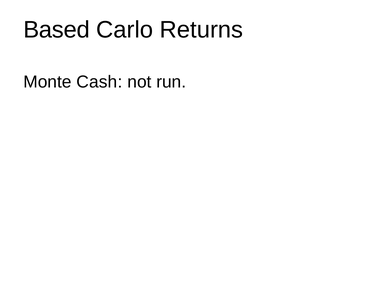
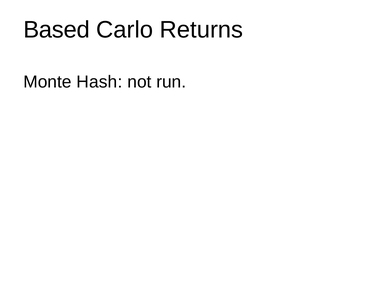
Cash: Cash -> Hash (99, 82)
